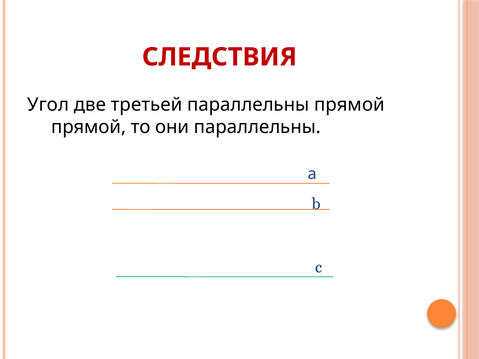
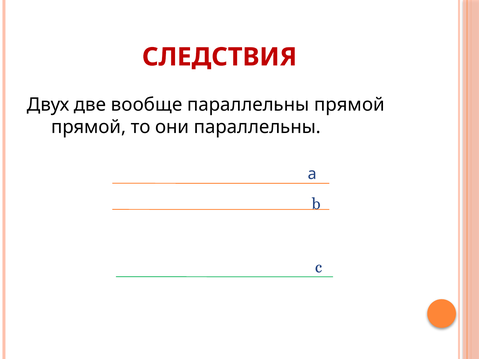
Угол: Угол -> Двух (48, 105)
третьей: третьей -> вообще (147, 105)
